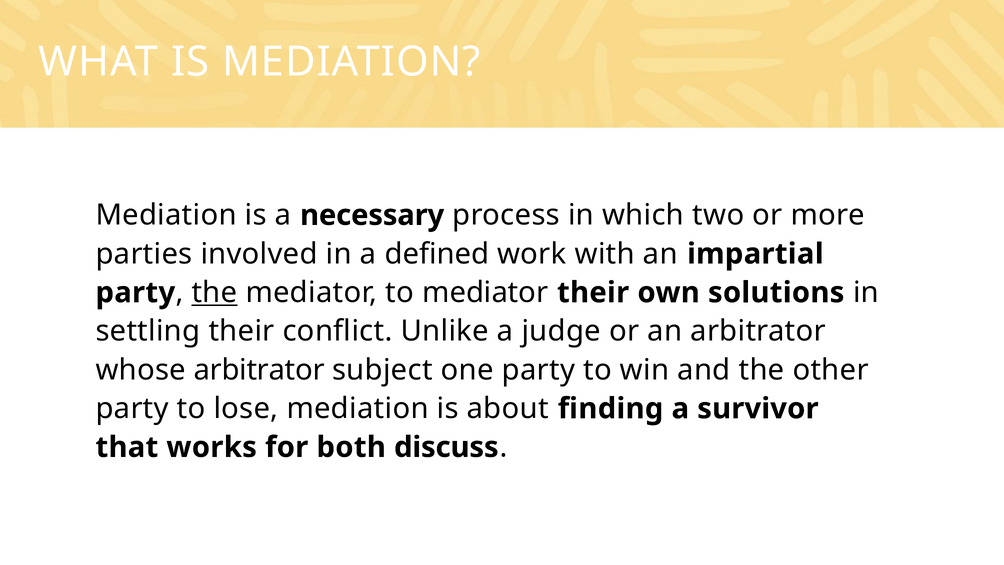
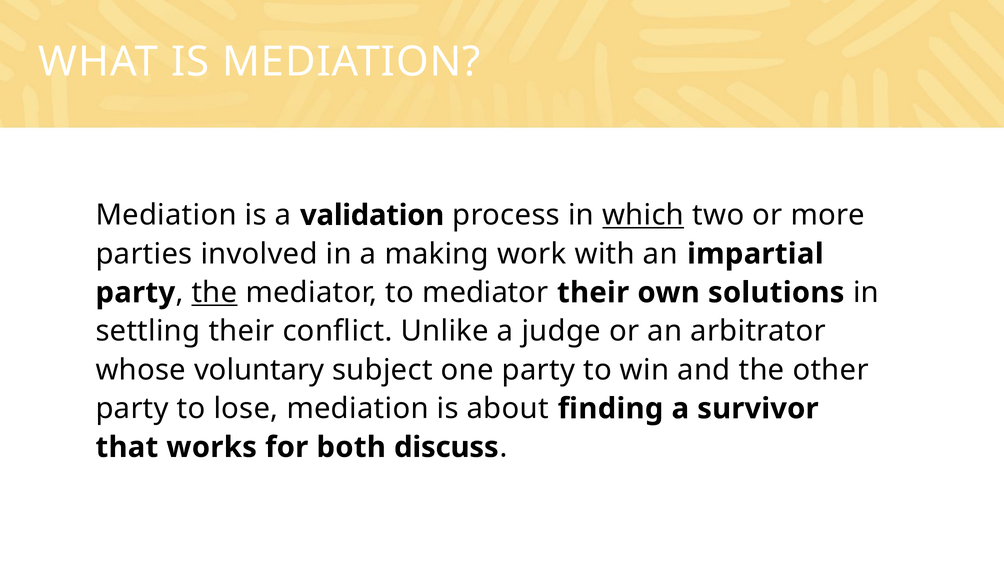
necessary: necessary -> validation (372, 215)
which underline: none -> present (643, 215)
defined: defined -> making (437, 254)
whose arbitrator: arbitrator -> voluntary (259, 370)
